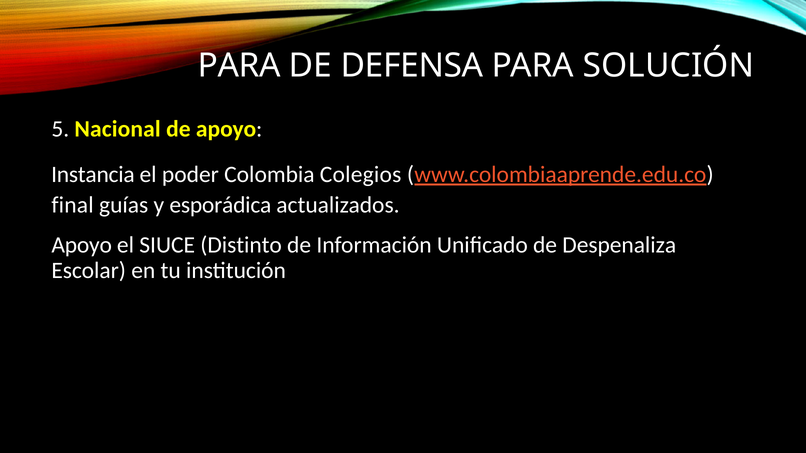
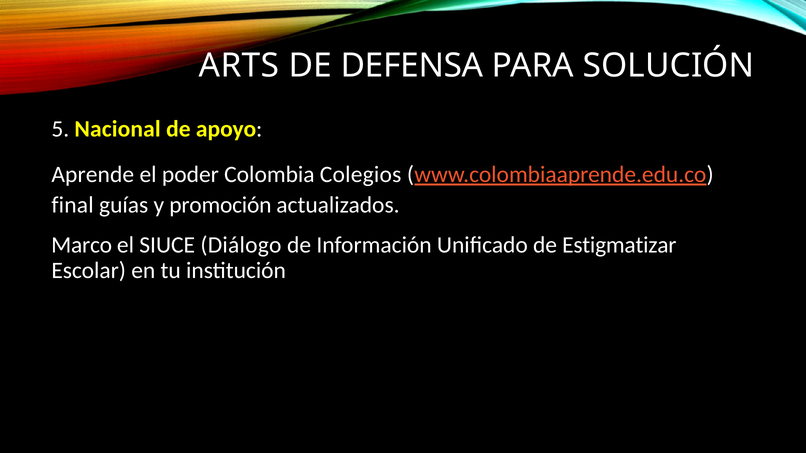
PARA: PARA -> ARTS (239, 66)
Instancia: Instancia -> Aprende (93, 175)
esporádica: esporádica -> promoción (220, 205)
Apoyo: Apoyo -> Marco (82, 245)
Distinto: Distinto -> Diálogo (241, 245)
Despenaliza: Despenaliza -> Estigmatizar (619, 245)
